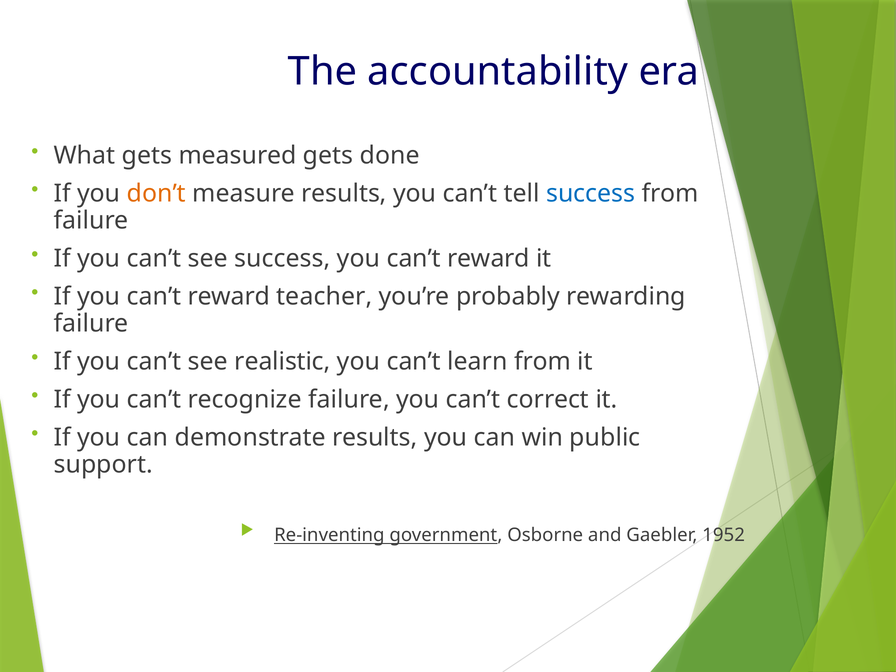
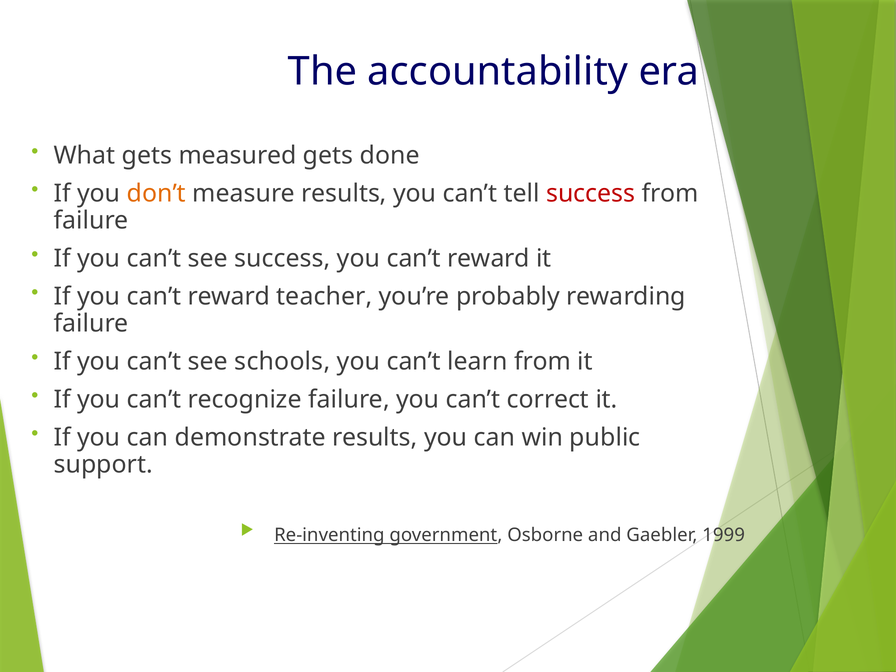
success colour: blue -> red (591, 194)
realistic: realistic -> schools (282, 362)
1952: 1952 -> 1999 (724, 535)
